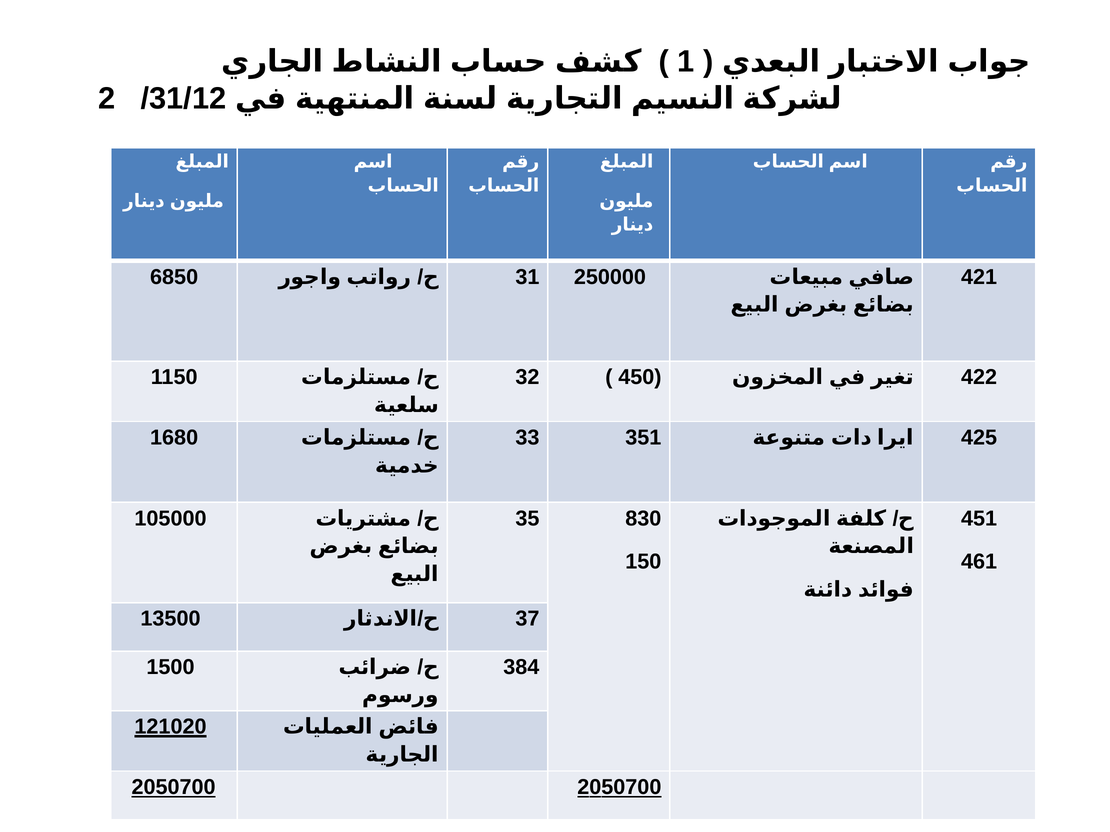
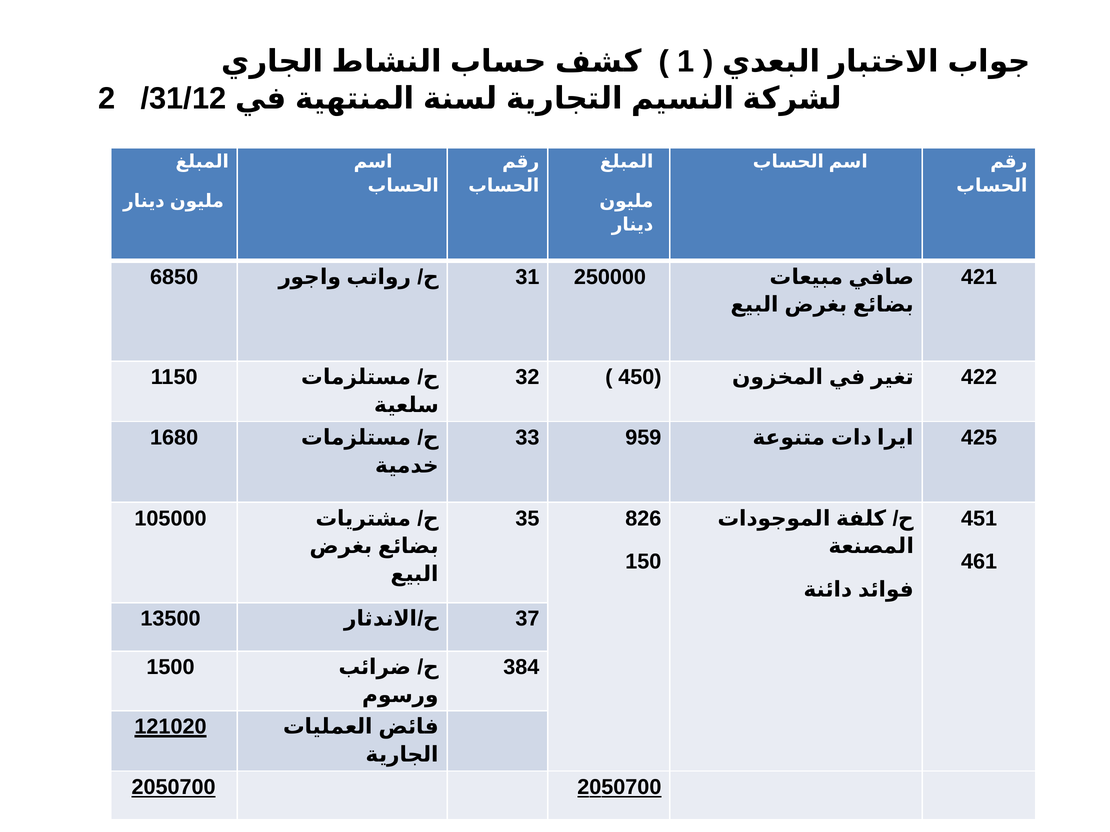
351: 351 -> 959 (643, 438)
830: 830 -> 826 (643, 519)
